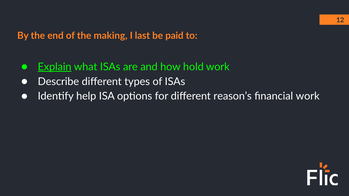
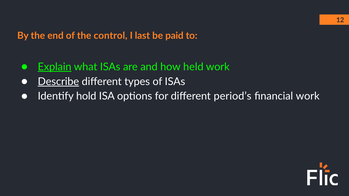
making: making -> control (111, 36)
hold: hold -> held (193, 67)
Describe underline: none -> present (58, 82)
help: help -> hold (86, 96)
reason’s: reason’s -> period’s (233, 96)
